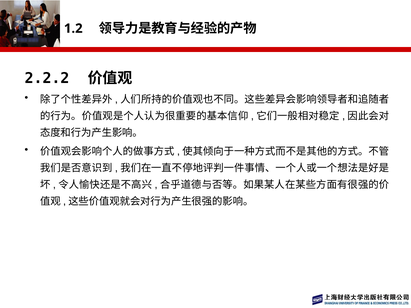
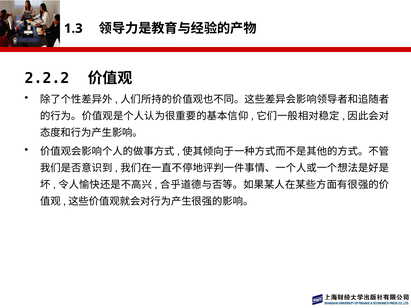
1.2: 1.2 -> 1.3 (73, 29)
